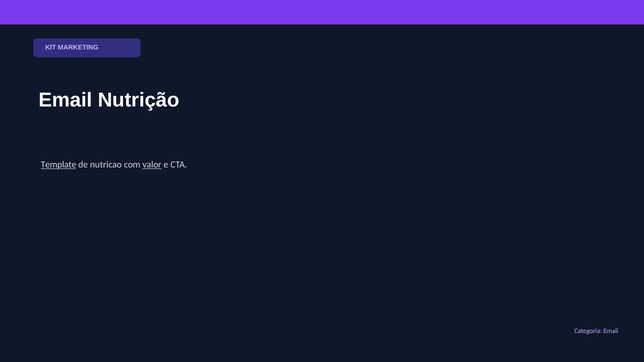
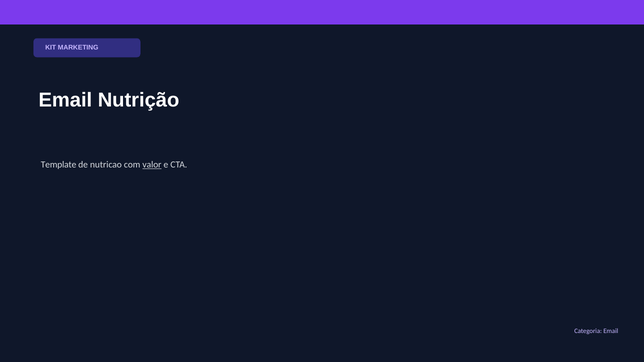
Template underline: present -> none (59, 165)
